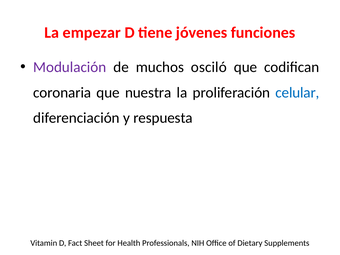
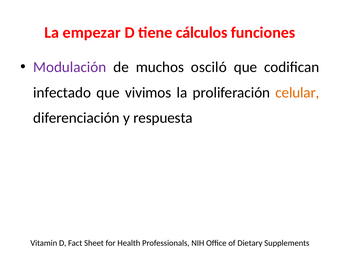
jóvenes: jóvenes -> cálculos (202, 33)
coronaria: coronaria -> infectado (62, 93)
nuestra: nuestra -> vivimos (148, 93)
celular colour: blue -> orange (297, 93)
